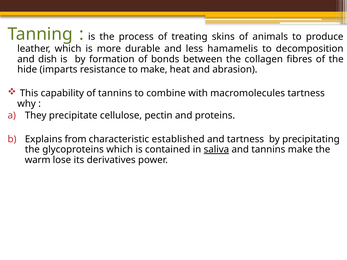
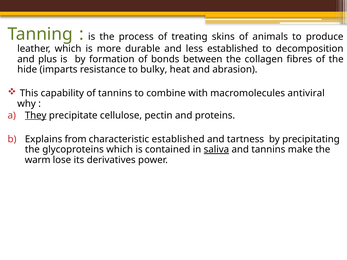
less hamamelis: hamamelis -> established (233, 49)
dish: dish -> plus (48, 59)
to make: make -> bulky (154, 70)
macromolecules tartness: tartness -> antiviral (306, 93)
They underline: none -> present (36, 116)
